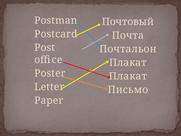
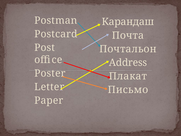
Почтовый: Почтовый -> Карандаш (128, 22)
Плакат: Плакат -> Address (128, 62)
